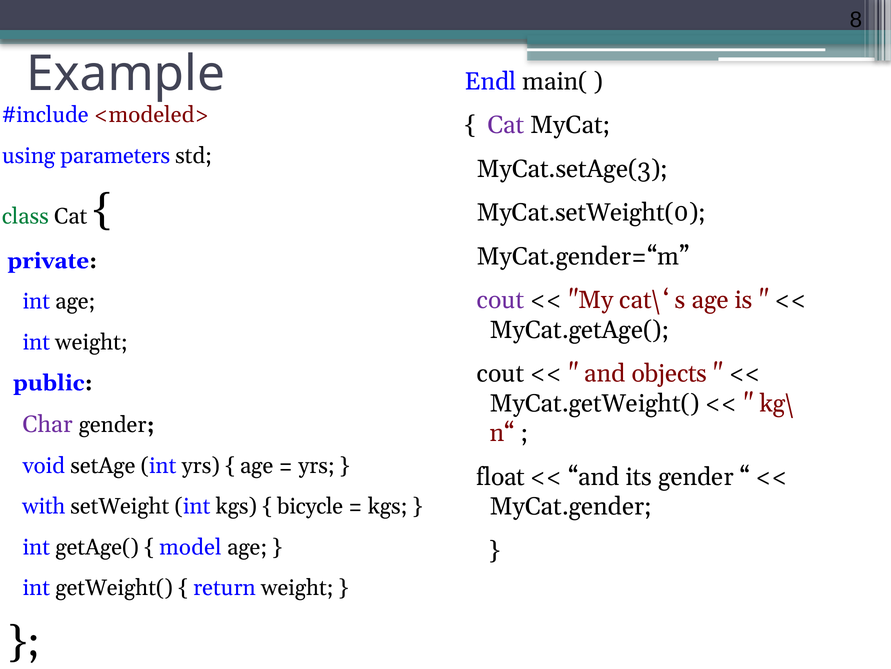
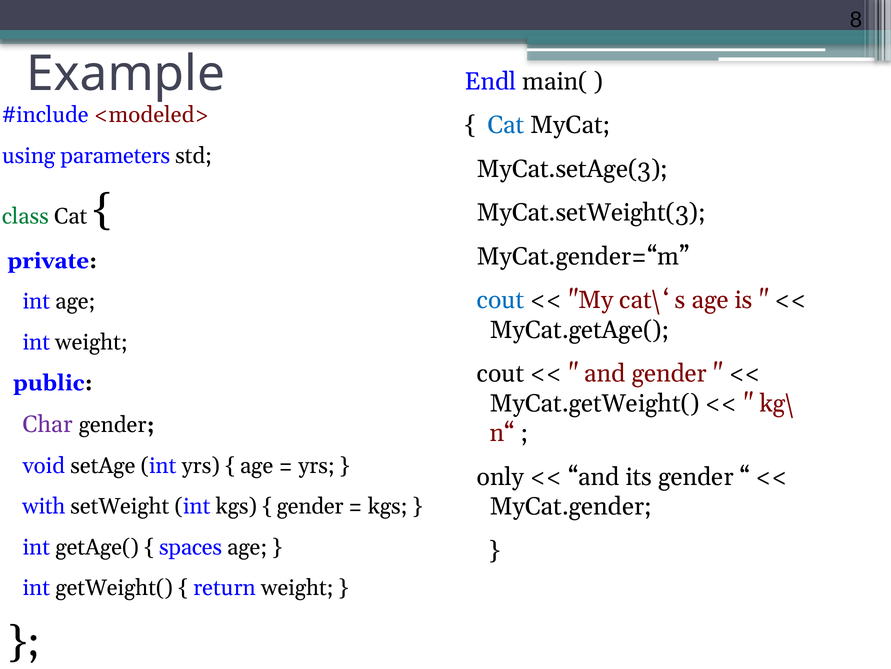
Cat colour: purple -> blue (506, 125)
MyCat.setWeight(0: MyCat.setWeight(0 -> MyCat.setWeight(3 (591, 213)
cout colour: purple -> blue (501, 300)
and objects: objects -> gender (669, 373)
float: float -> only (501, 476)
bicycle: bicycle -> gender (310, 506)
model: model -> spaces (191, 547)
